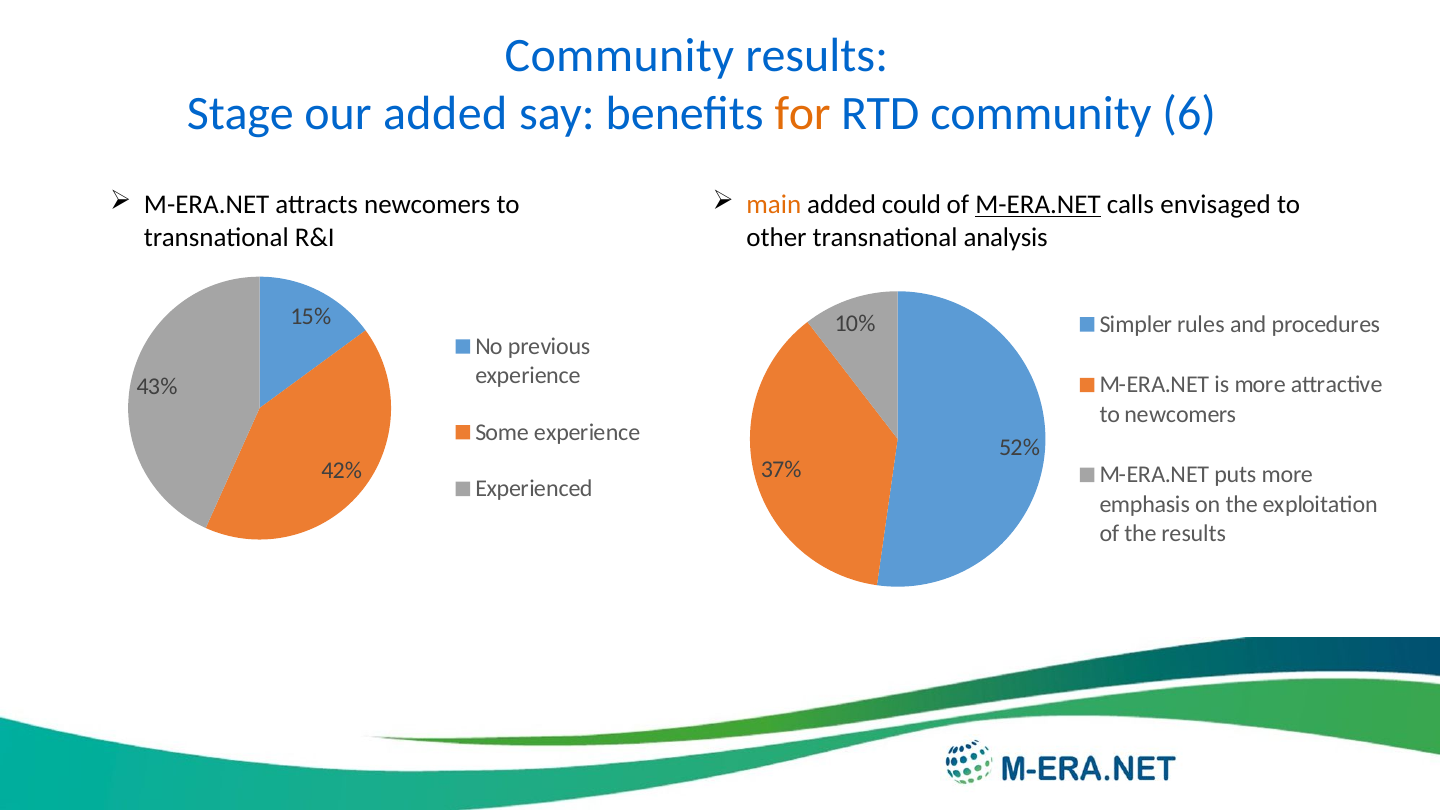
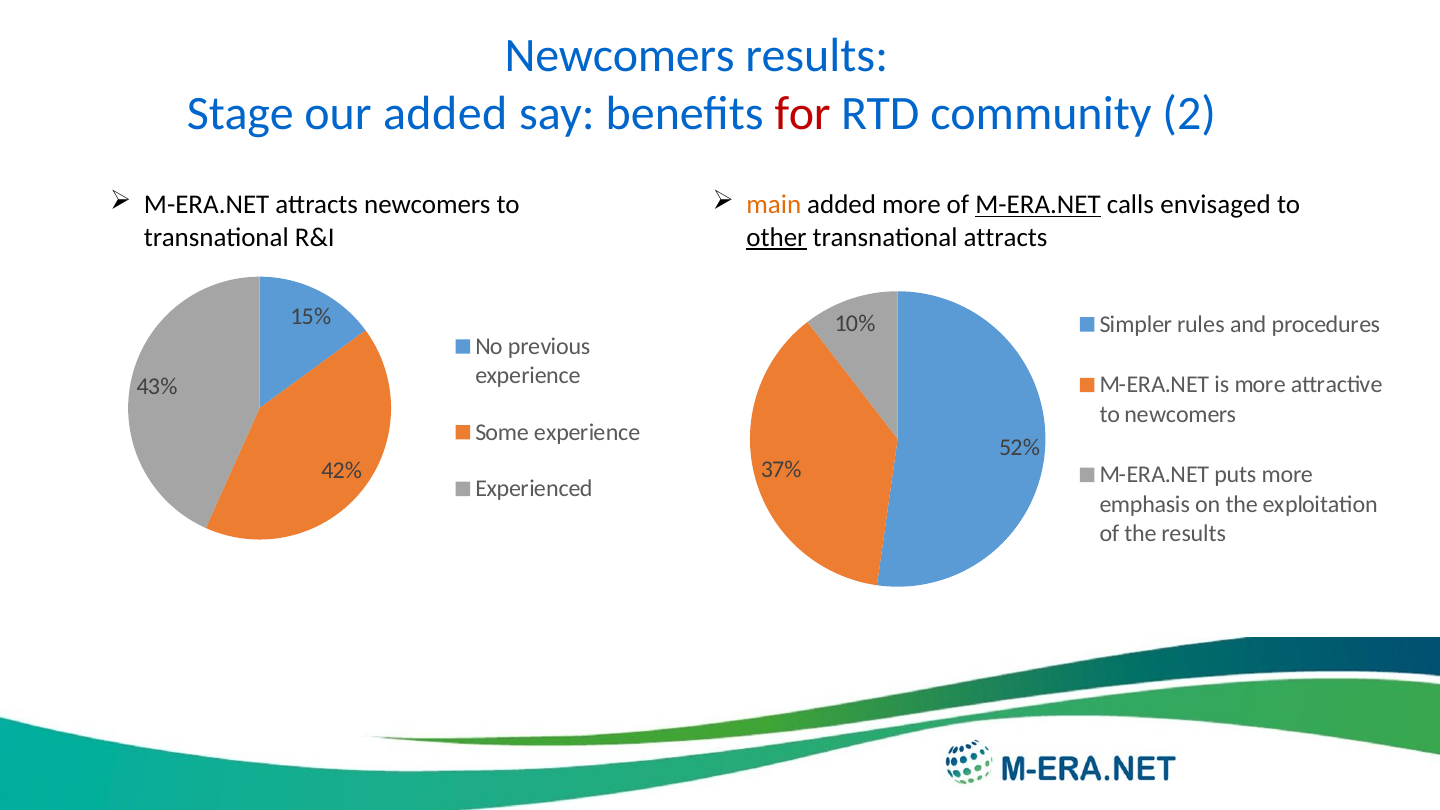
Community: Community -> Newcomers (620, 56)
for colour: orange -> red (803, 114)
6: 6 -> 2 (1189, 114)
added could: could -> more (911, 205)
other underline: none -> present (776, 237)
transnational analysis: analysis -> attracts (1006, 237)
